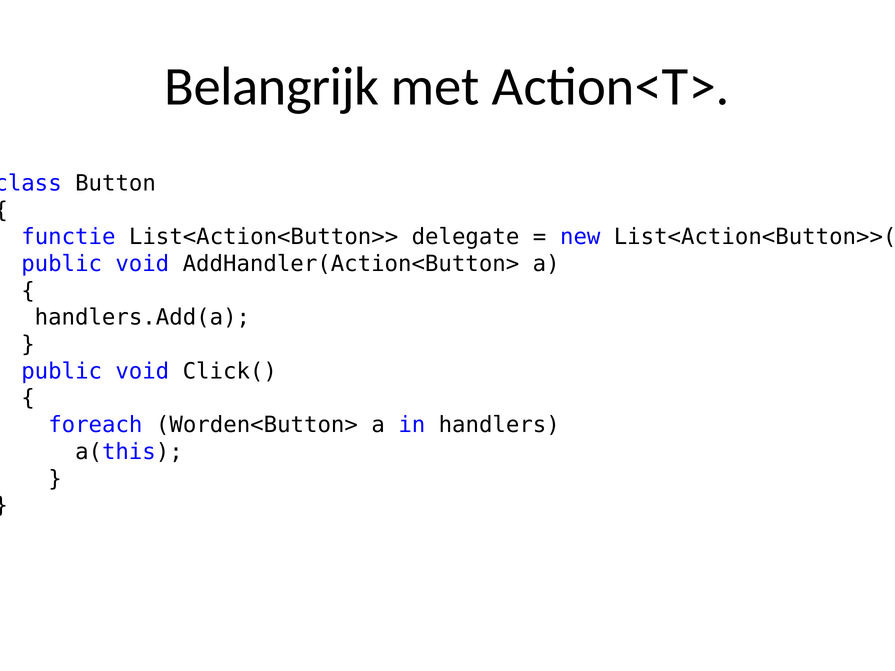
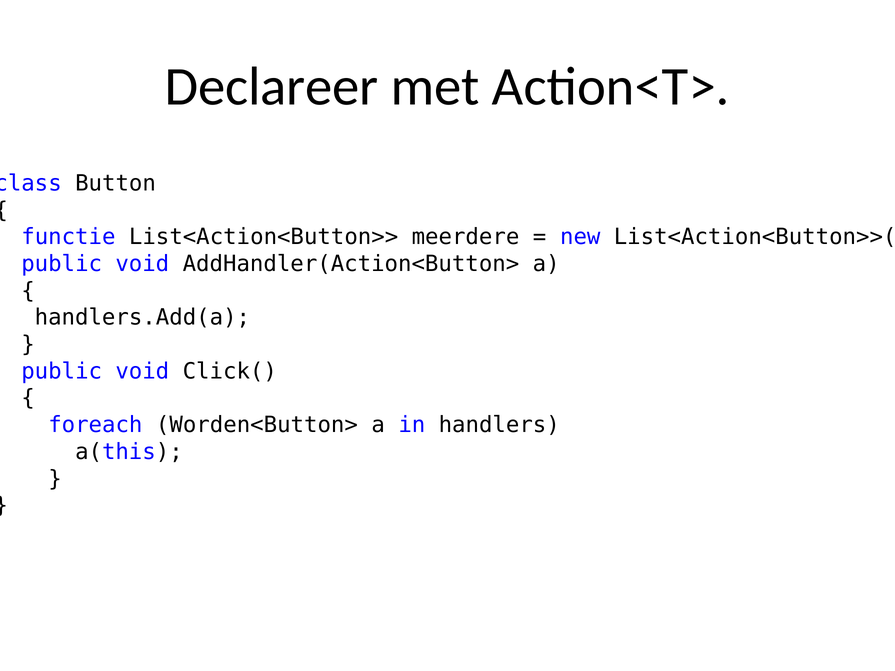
Belangrijk: Belangrijk -> Declareer (271, 87)
delegate: delegate -> meerdere (465, 237)
